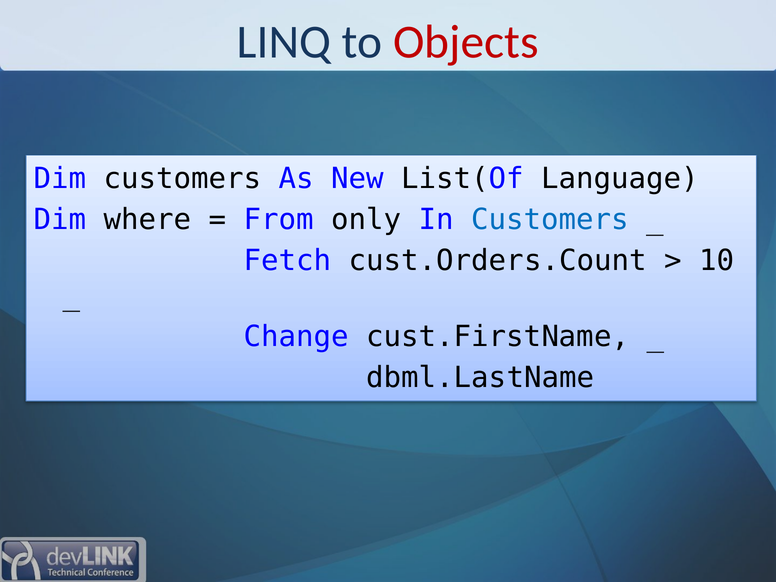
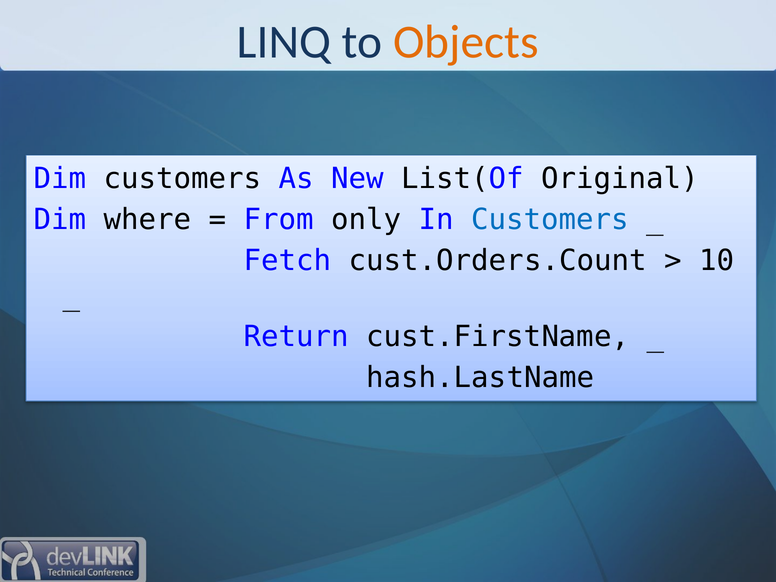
Objects colour: red -> orange (466, 42)
Language: Language -> Original (620, 179)
Change: Change -> Return (296, 337)
dbml.LastName: dbml.LastName -> hash.LastName (480, 378)
